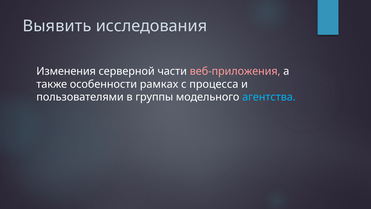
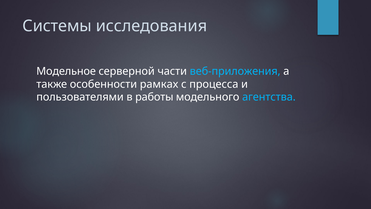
Выявить: Выявить -> Системы (57, 26)
Изменения: Изменения -> Модельное (66, 71)
веб-приложения colour: pink -> light blue (235, 71)
группы: группы -> работы (154, 97)
